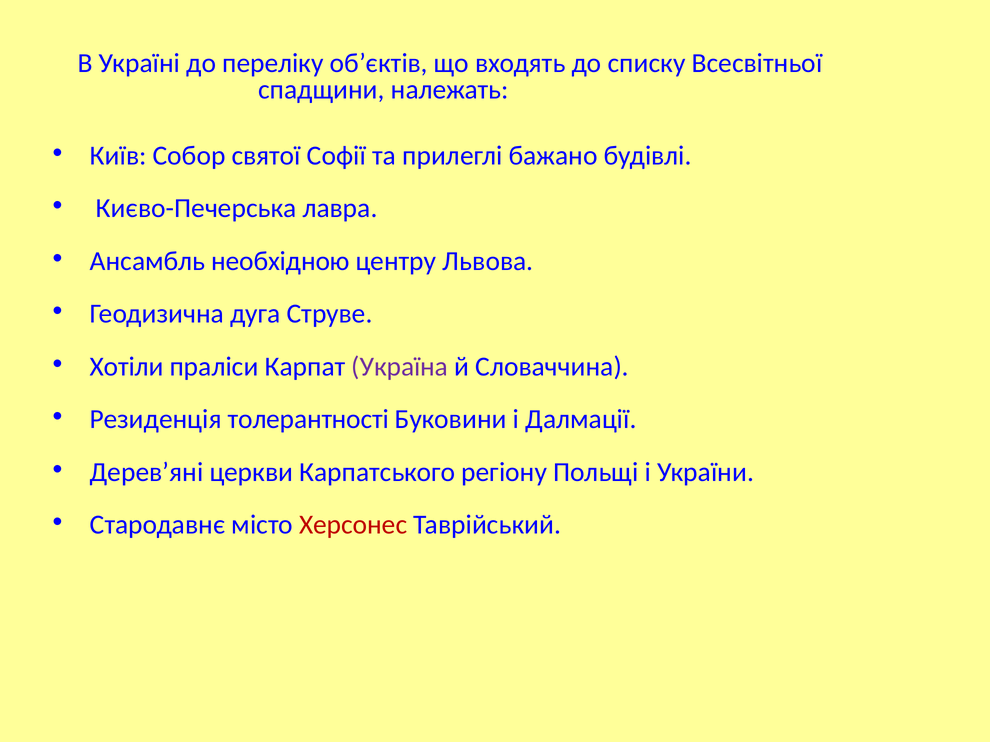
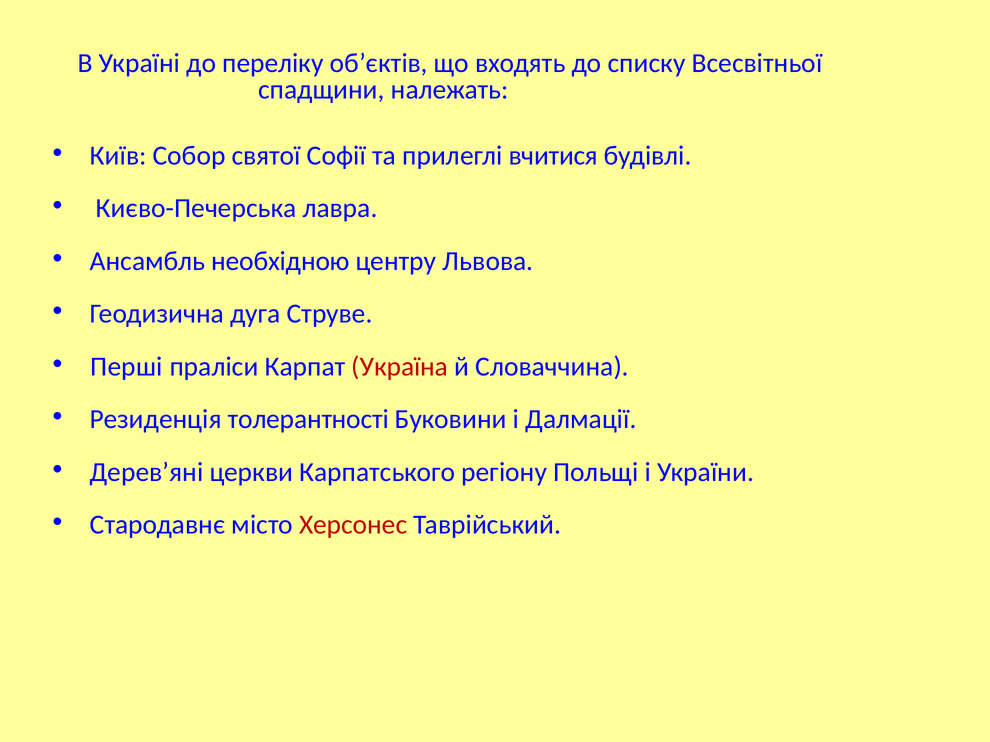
бажано: бажано -> вчитися (553, 156)
Хотіли: Хотіли -> Перші (126, 367)
Україна colour: purple -> red (400, 367)
